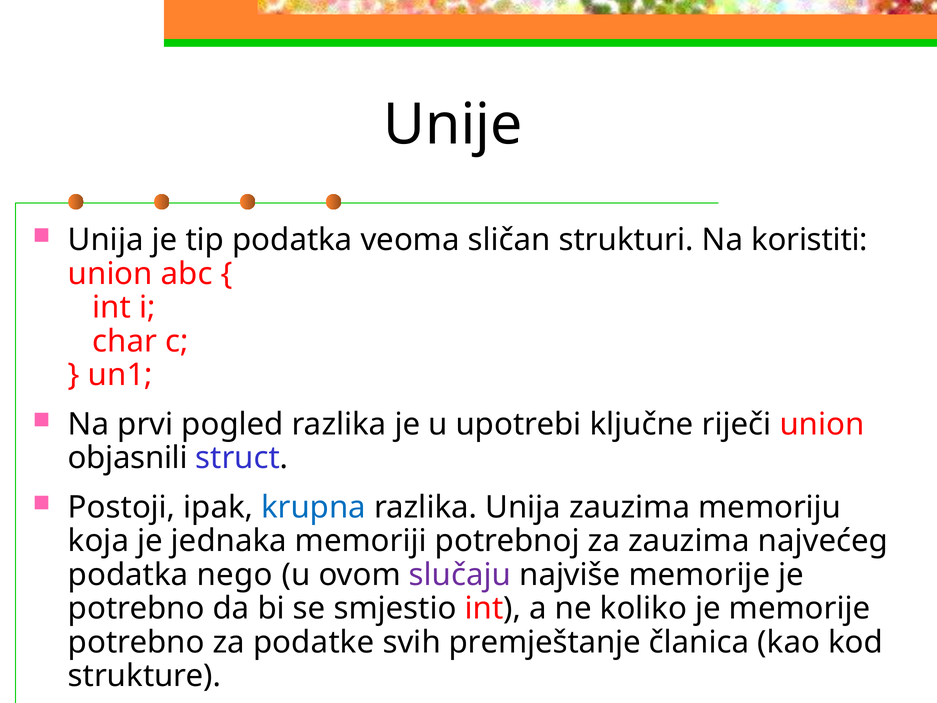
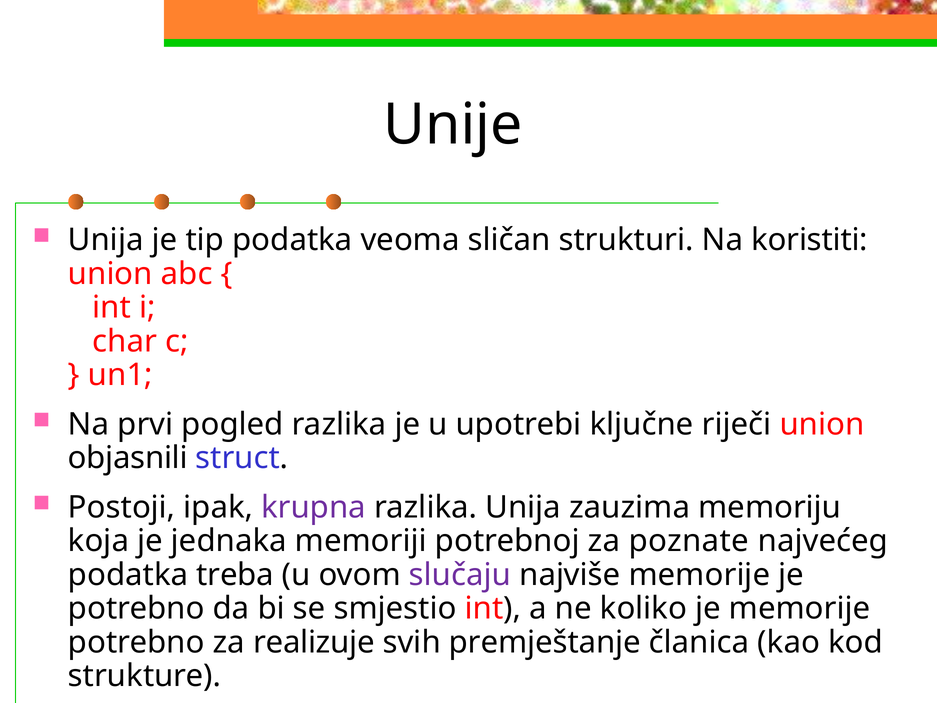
krupna colour: blue -> purple (314, 507)
za zauzima: zauzima -> poznate (689, 541)
nego: nego -> treba (235, 575)
podatke: podatke -> realizuje (314, 642)
